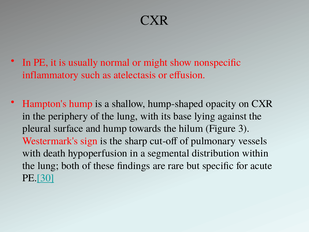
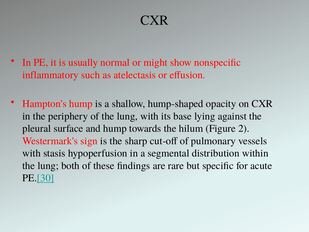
3: 3 -> 2 (244, 128)
death: death -> stasis (54, 153)
